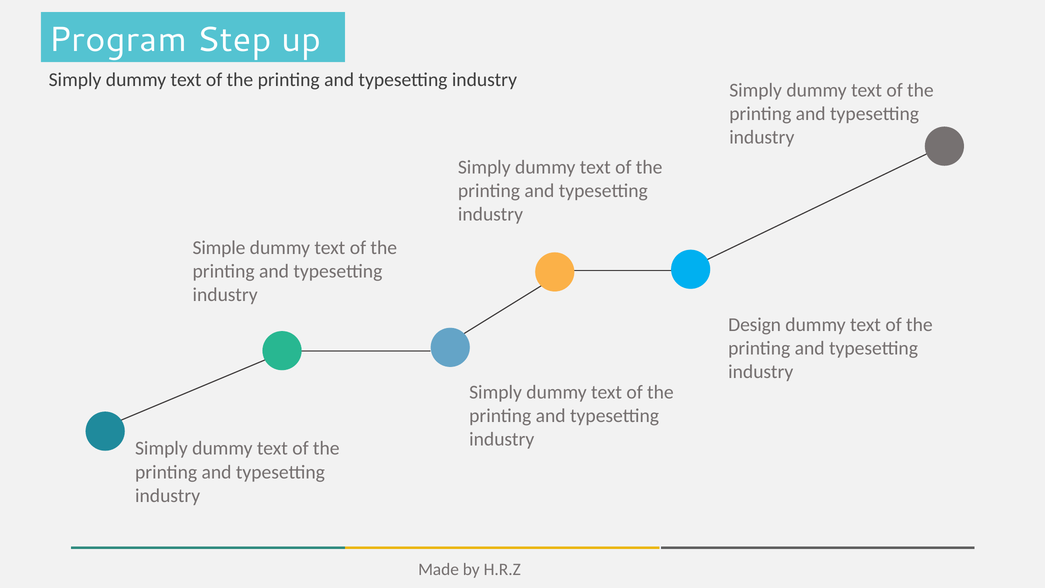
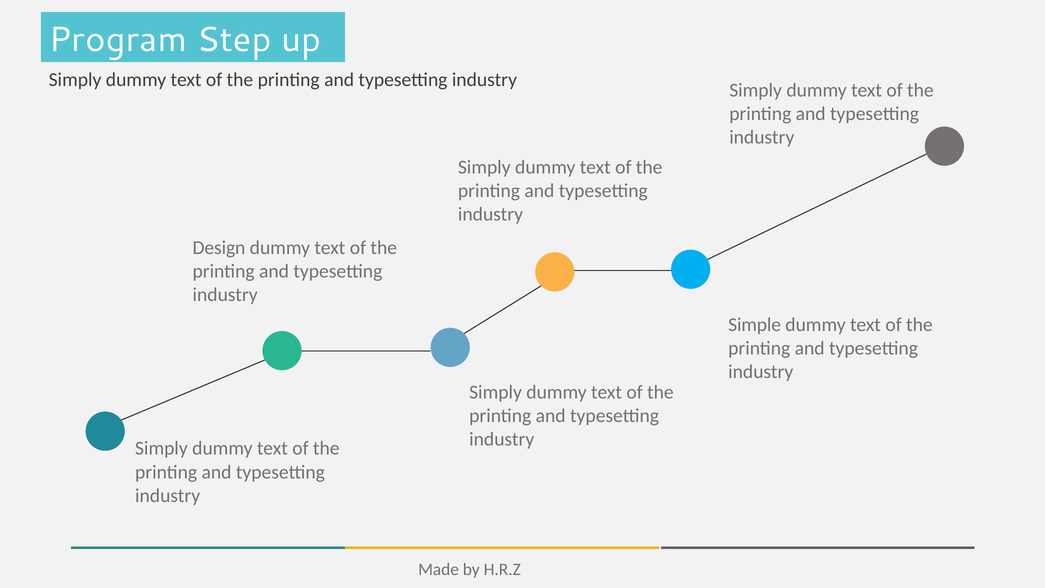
Simple: Simple -> Design (219, 248)
Design: Design -> Simple (755, 325)
